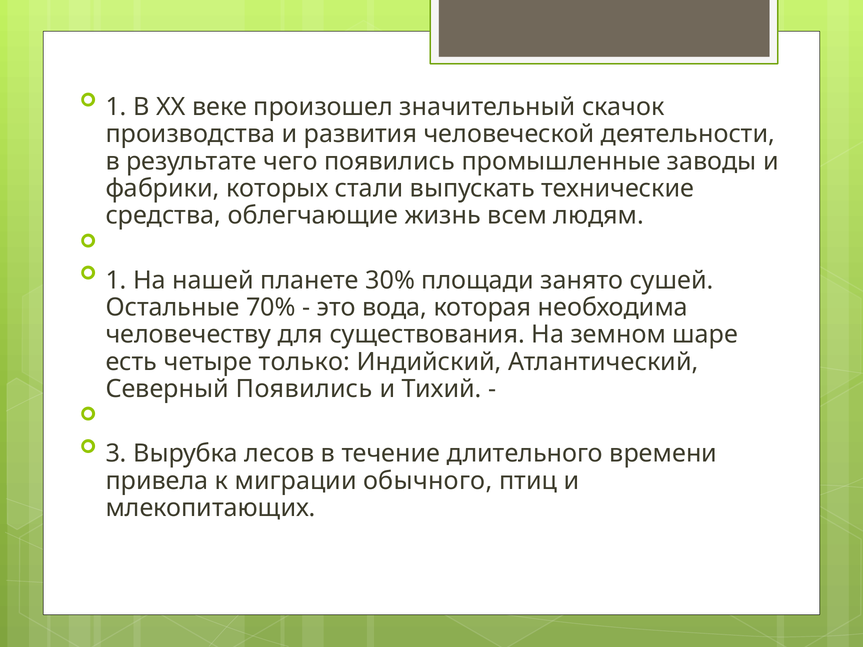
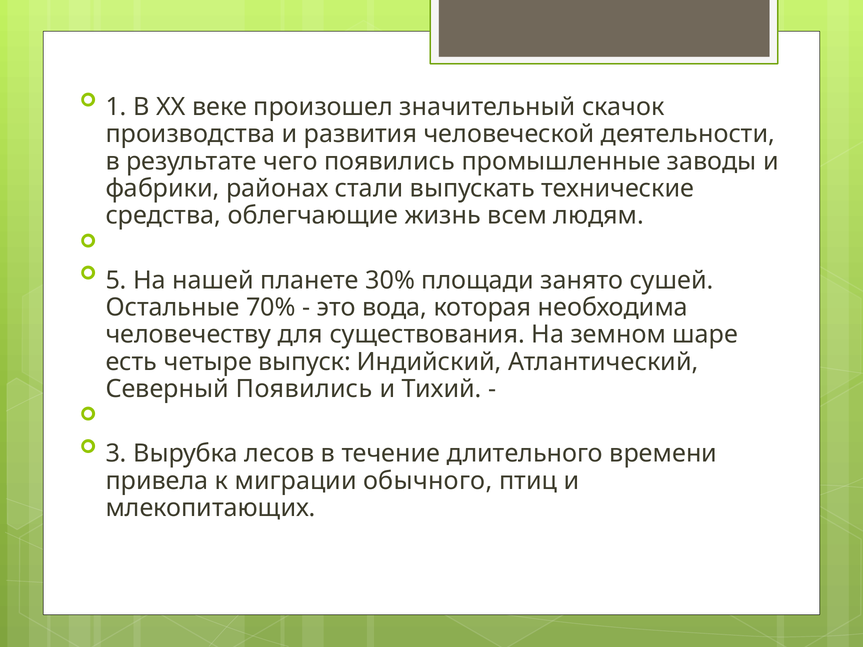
которых: которых -> районах (277, 188)
1: 1 -> 5 (116, 280)
только: только -> выпуск (305, 362)
